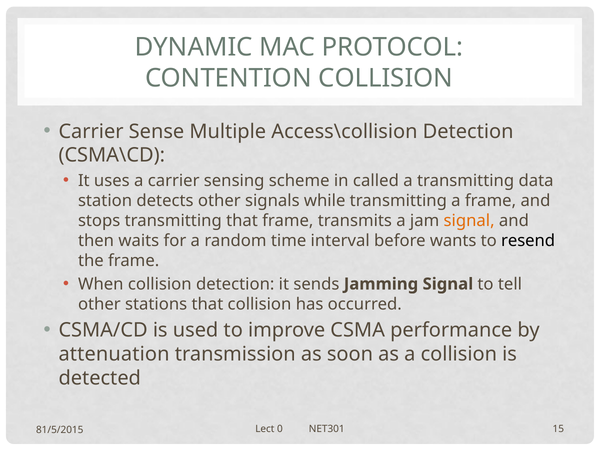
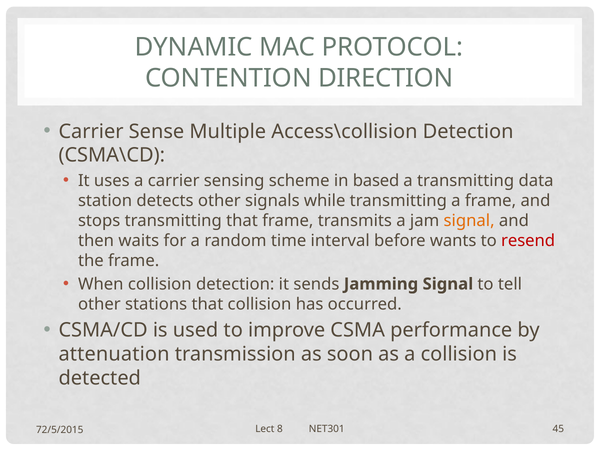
CONTENTION COLLISION: COLLISION -> DIRECTION (386, 78)
called: called -> based (376, 181)
resend colour: black -> red (528, 241)
0: 0 -> 8 (280, 429)
15: 15 -> 45 (558, 429)
81/5/2015: 81/5/2015 -> 72/5/2015 (60, 430)
